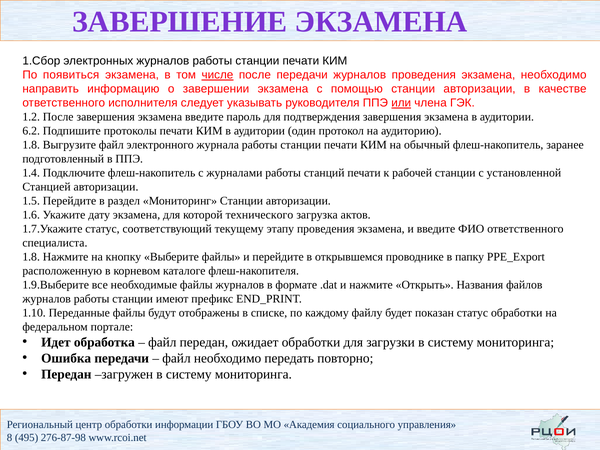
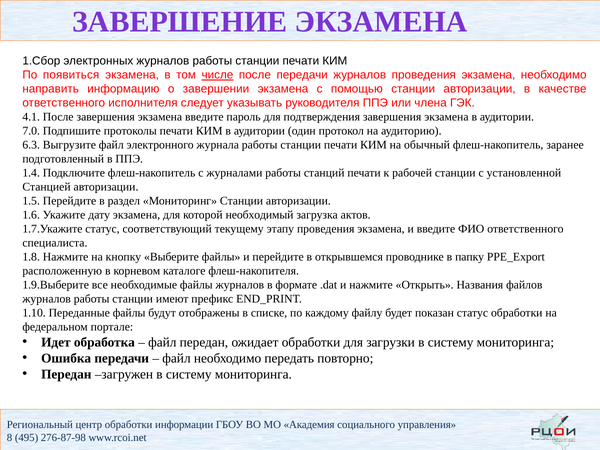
или underline: present -> none (401, 103)
1.2: 1.2 -> 4.1 (31, 117)
6.2: 6.2 -> 7.0 (31, 131)
1.8: 1.8 -> 6.3 (31, 145)
технического: технического -> необходимый (260, 215)
